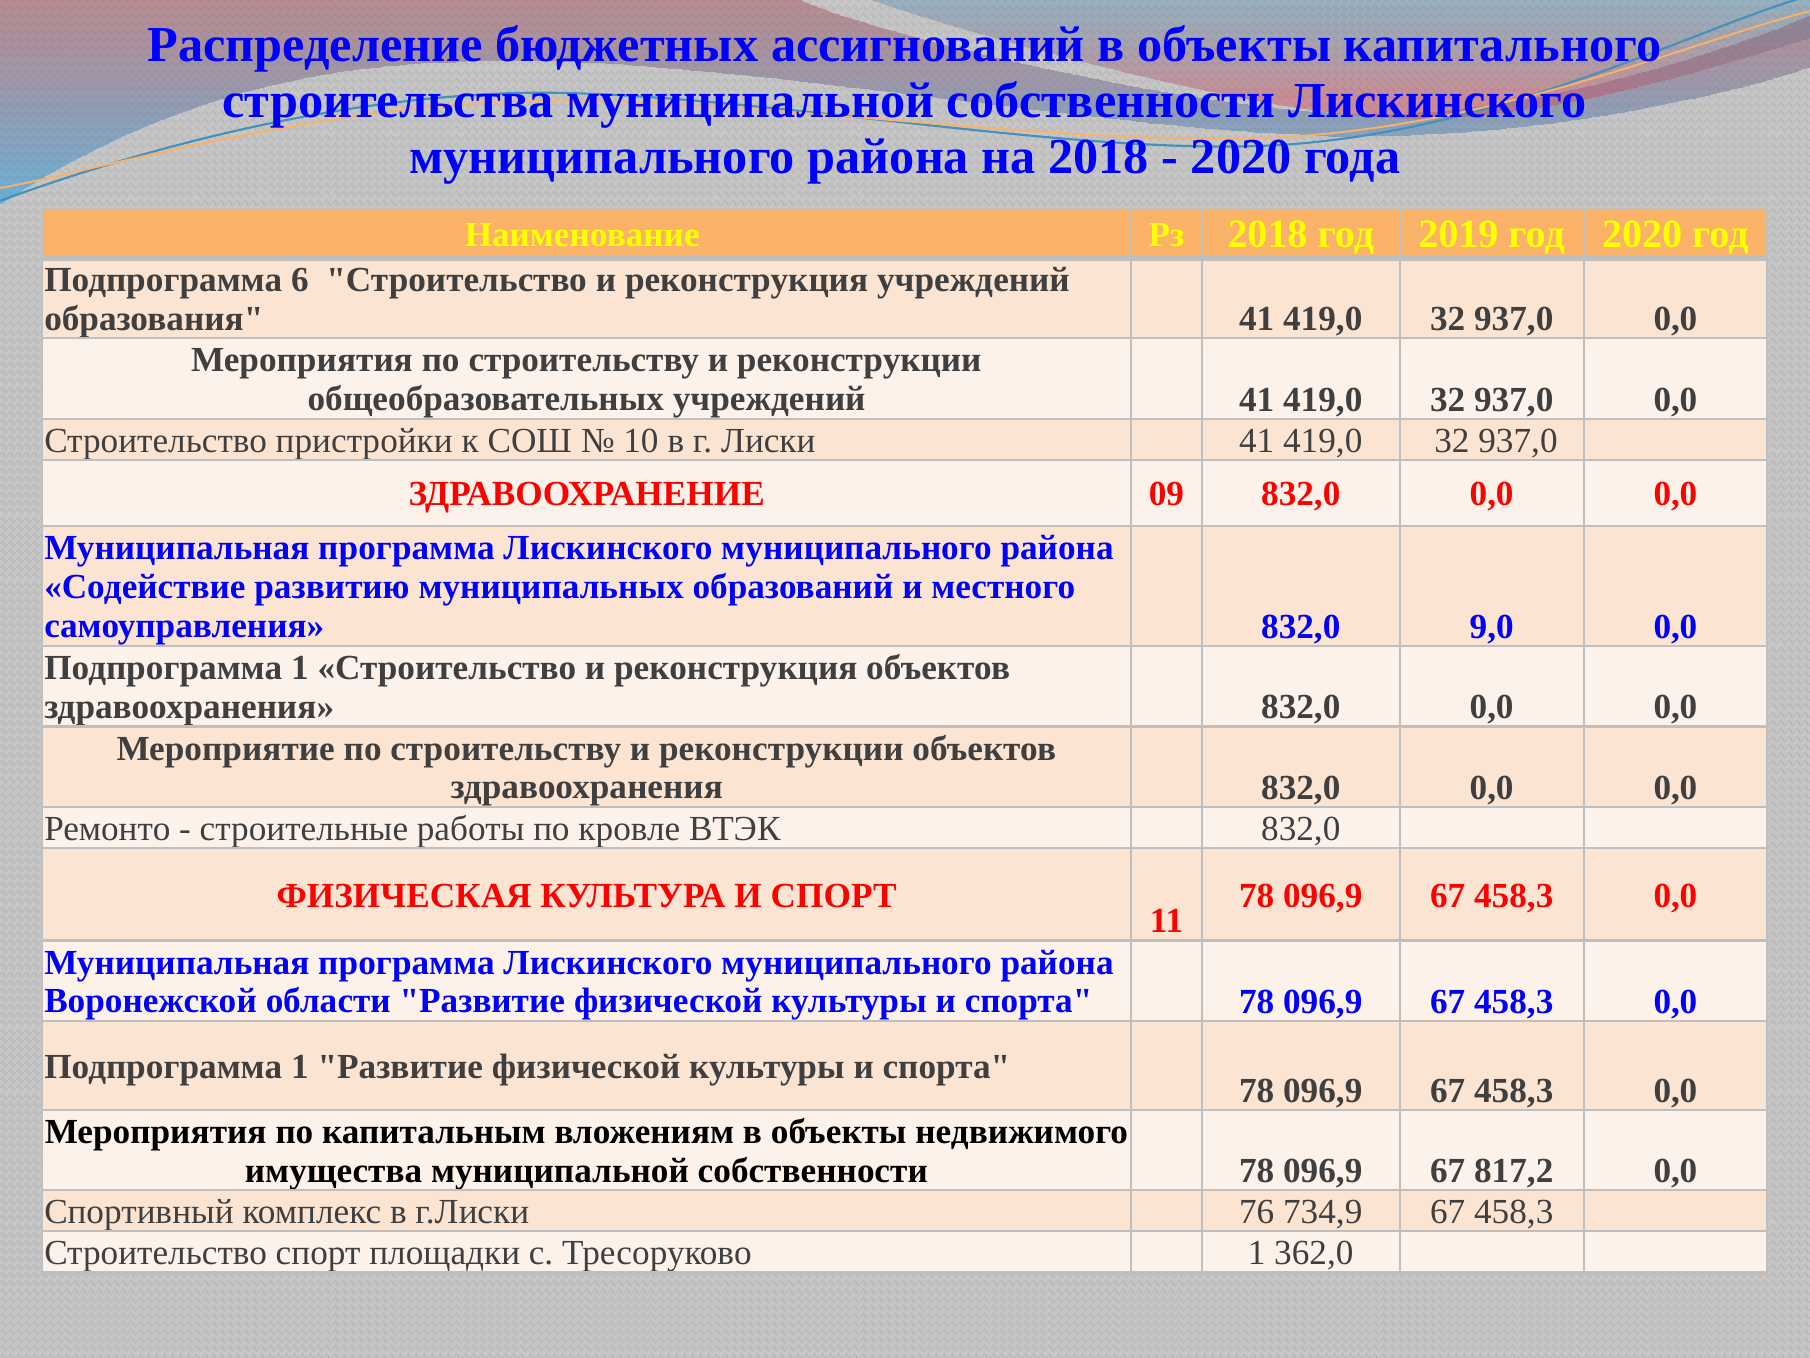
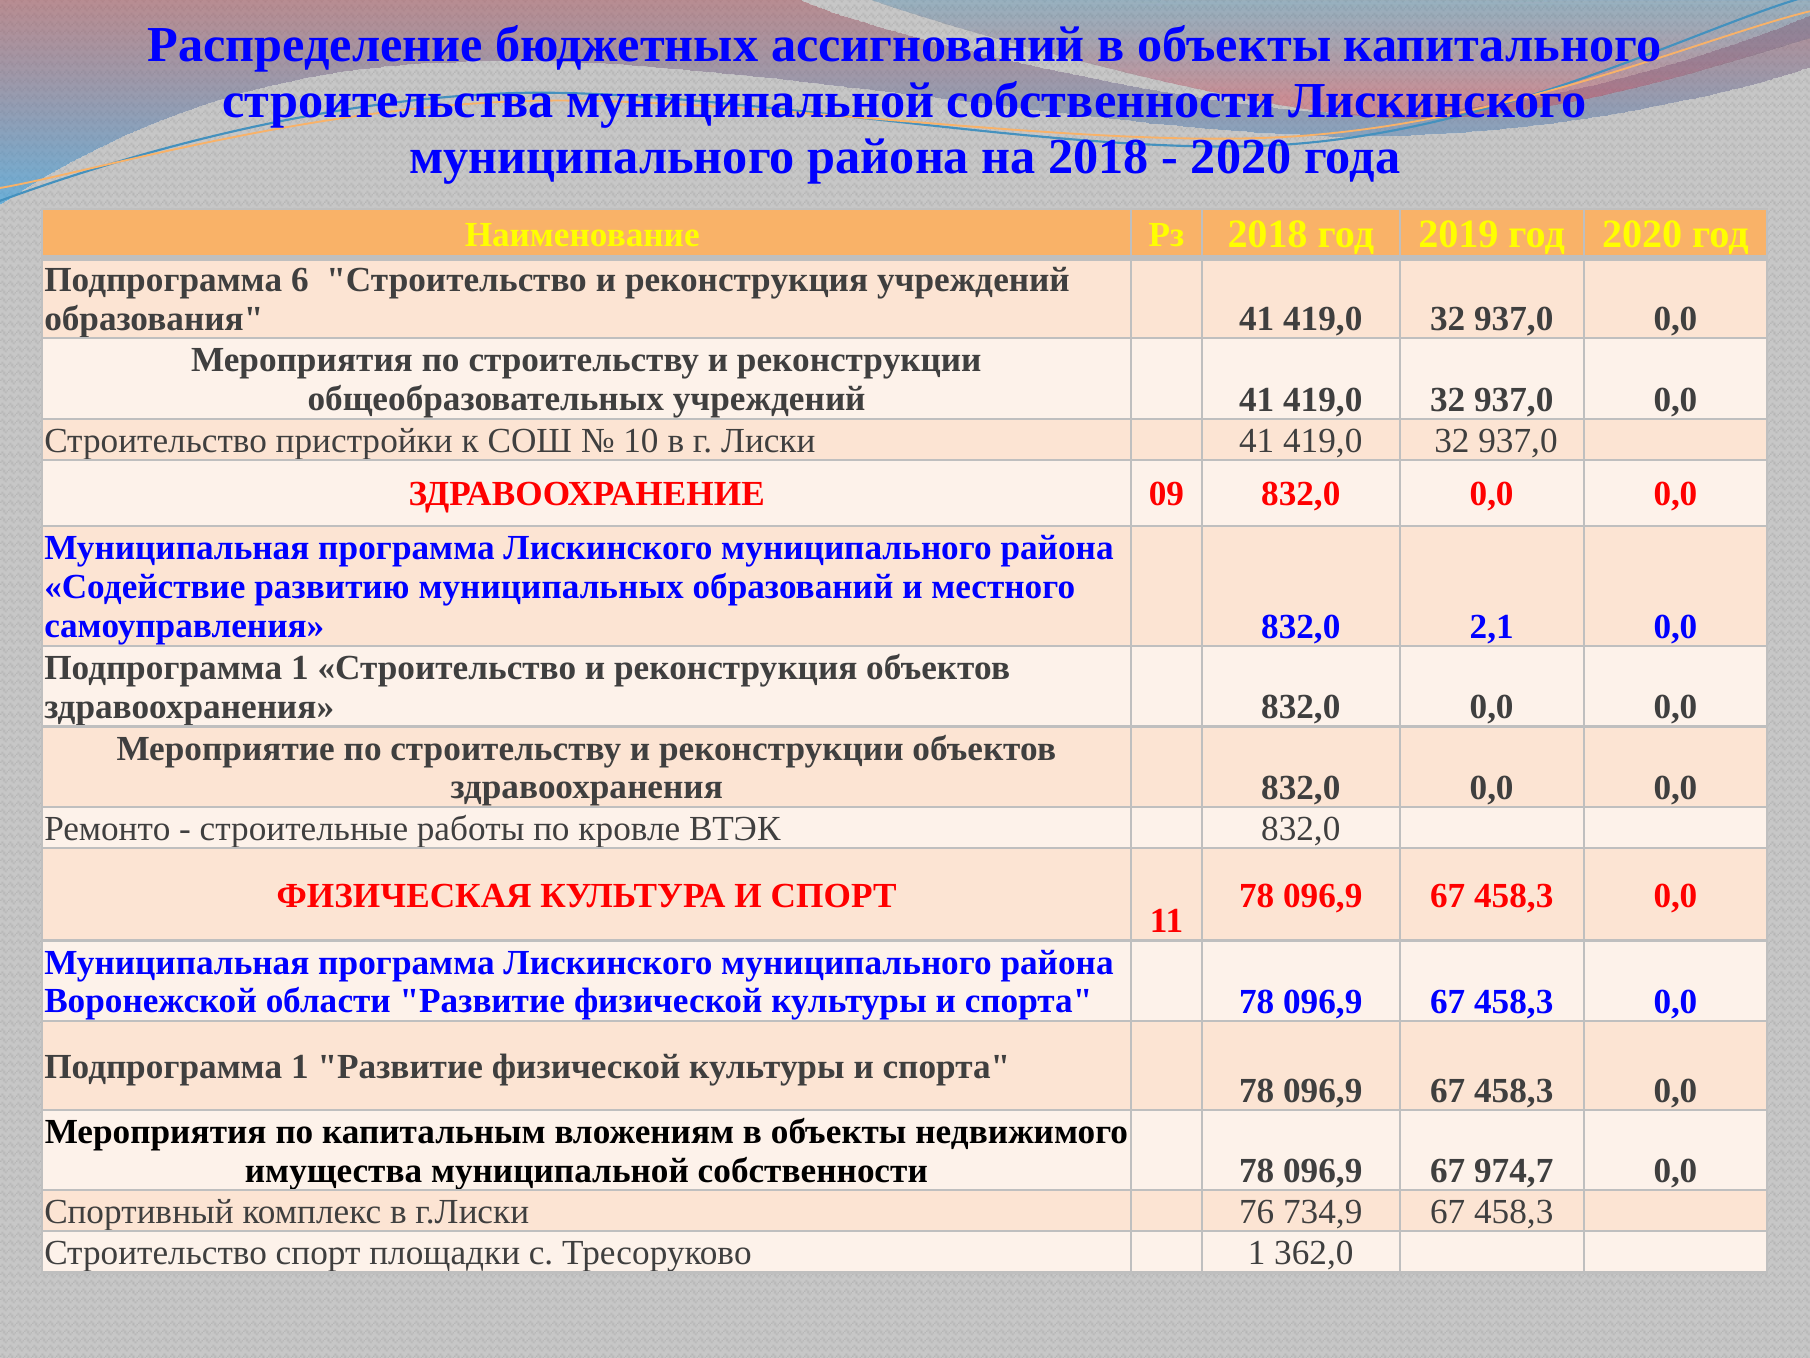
9,0: 9,0 -> 2,1 (1492, 627)
817,2: 817,2 -> 974,7 (1514, 1171)
